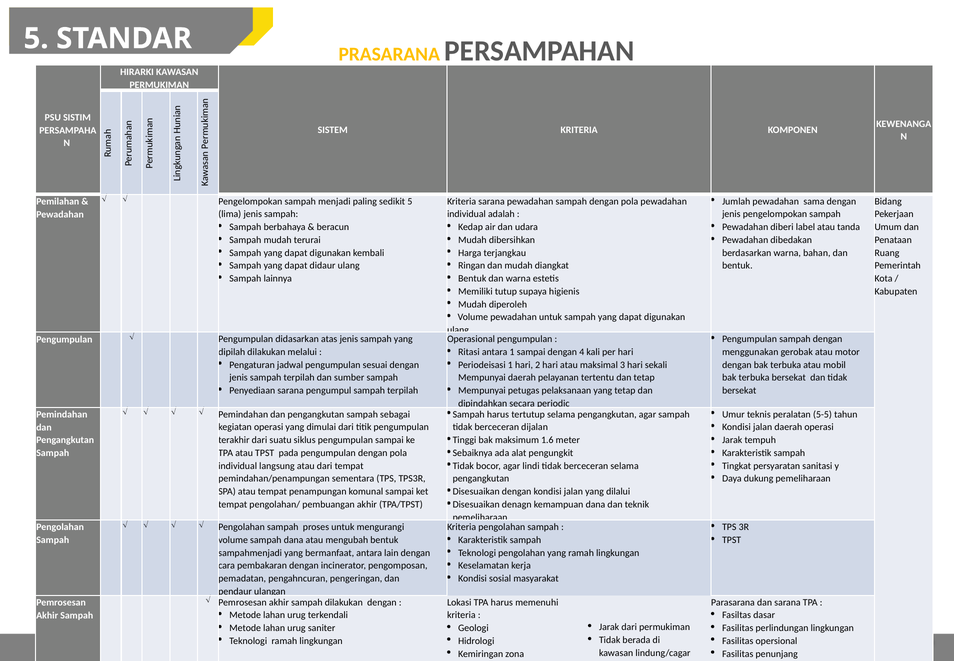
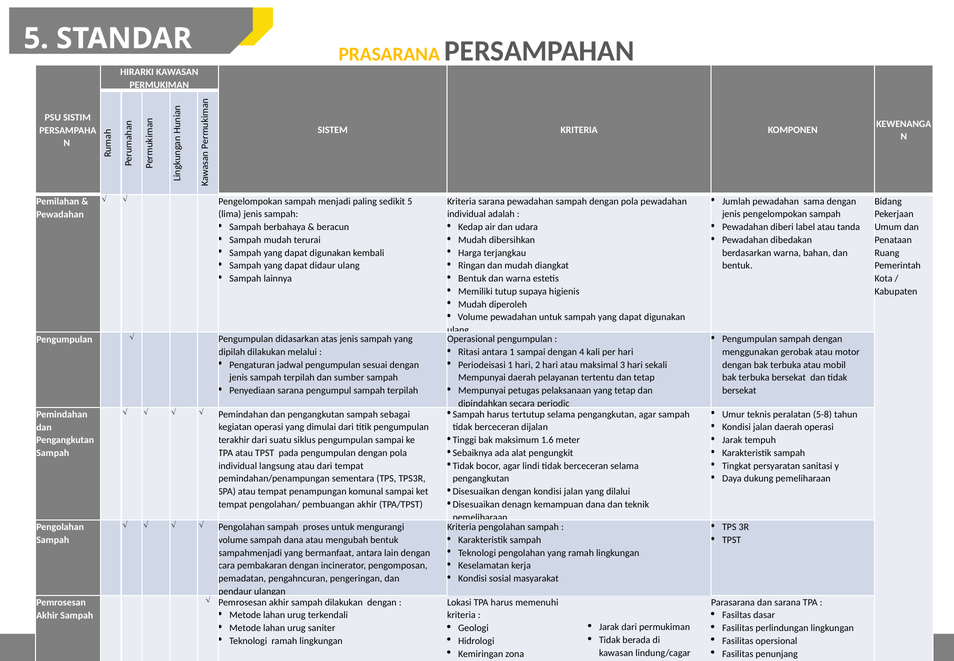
5-5: 5-5 -> 5-8 (822, 414)
